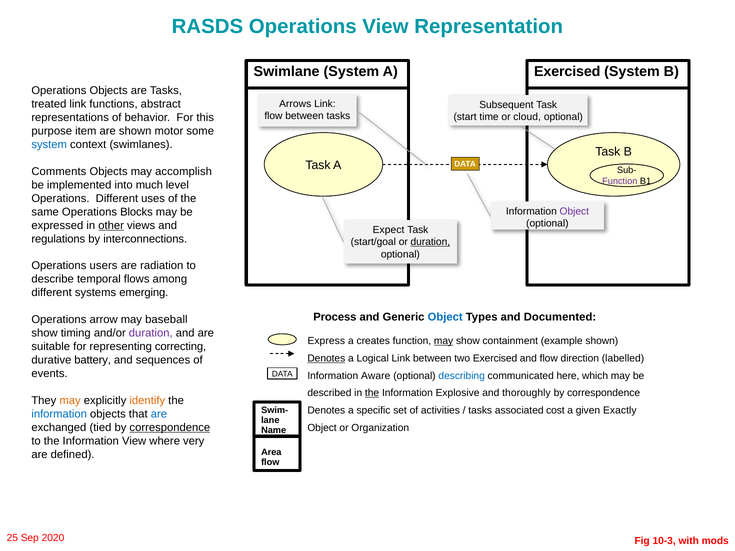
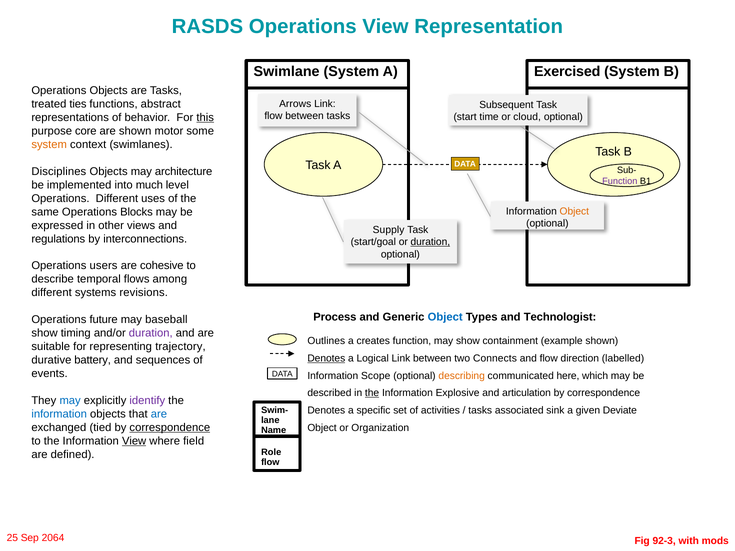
treated link: link -> ties (78, 104)
this underline: none -> present (205, 118)
item: item -> core (86, 131)
system colour: blue -> orange (49, 145)
Comments: Comments -> Disciplines (59, 172)
accomplish: accomplish -> architecture (184, 172)
Object colour: purple -> orange (574, 211)
other underline: present -> none (111, 225)
Expect: Expect -> Supply (389, 230)
radiation: radiation -> cohesive (162, 266)
emerging: emerging -> revisions (144, 293)
Documented: Documented -> Technologist (560, 317)
arrow: arrow -> future (104, 320)
Express: Express -> Outlines (326, 341)
may underline: present -> none (444, 341)
correcting: correcting -> trajectory (180, 347)
two Exercised: Exercised -> Connects (495, 358)
Aware: Aware -> Scope (376, 376)
describing colour: blue -> orange (462, 376)
thoroughly: thoroughly -> articulation (527, 393)
may colour: orange -> blue (70, 401)
identify colour: orange -> purple (147, 401)
cost: cost -> sink (555, 411)
Exactly: Exactly -> Deviate (620, 411)
View underline: none -> present (134, 441)
very: very -> field (194, 441)
Area: Area -> Role (271, 452)
2020: 2020 -> 2064 (53, 538)
10-3: 10-3 -> 92-3 (664, 541)
